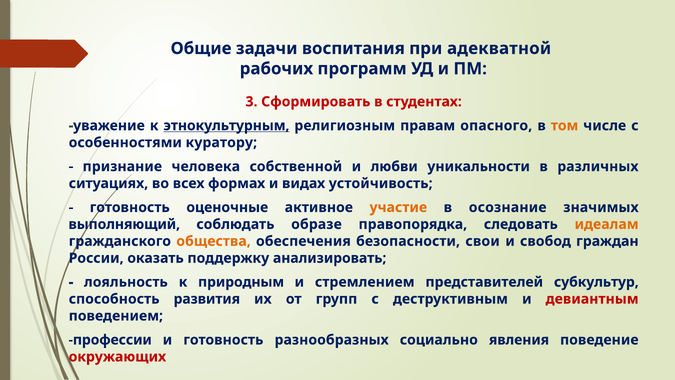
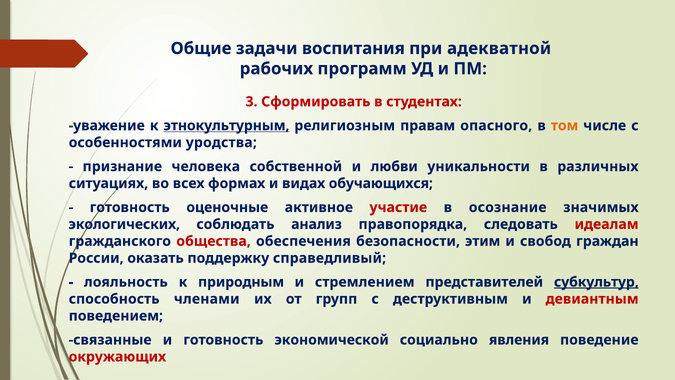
куратору: куратору -> уродства (221, 142)
устойчивость: устойчивость -> обучающихся (381, 183)
участие colour: orange -> red (398, 207)
выполняющий: выполняющий -> экологических (124, 224)
образе: образе -> анализ (317, 224)
идеалам colour: orange -> red (607, 224)
общества colour: orange -> red (214, 241)
свои: свои -> этим (483, 241)
анализировать: анализировать -> справедливый (330, 258)
субкультур underline: none -> present (596, 282)
развития: развития -> членами (207, 299)
профессии: профессии -> связанные (110, 340)
разнообразных: разнообразных -> экономической (332, 340)
